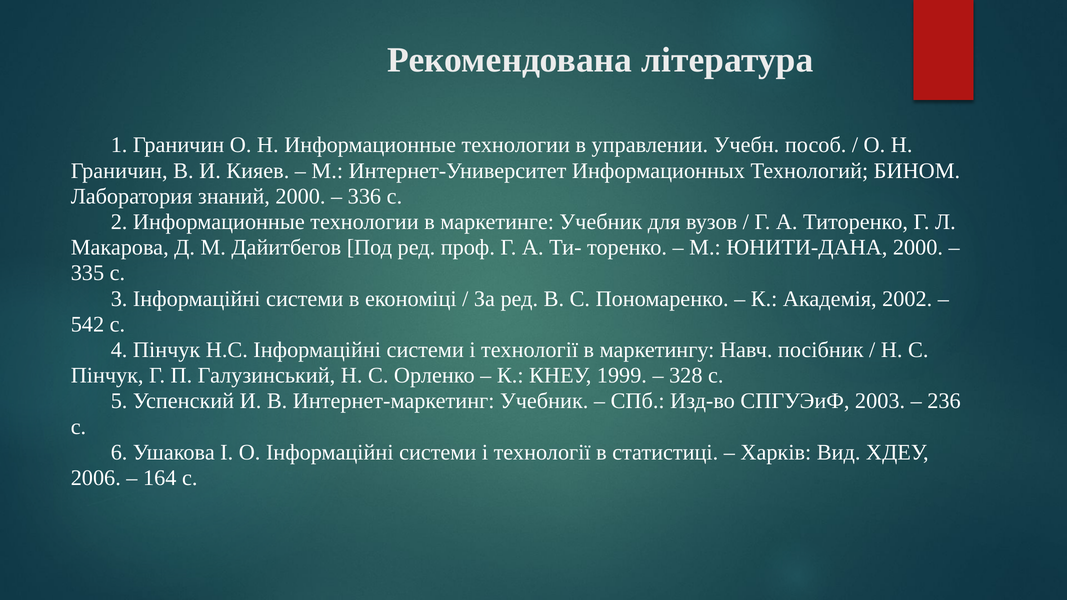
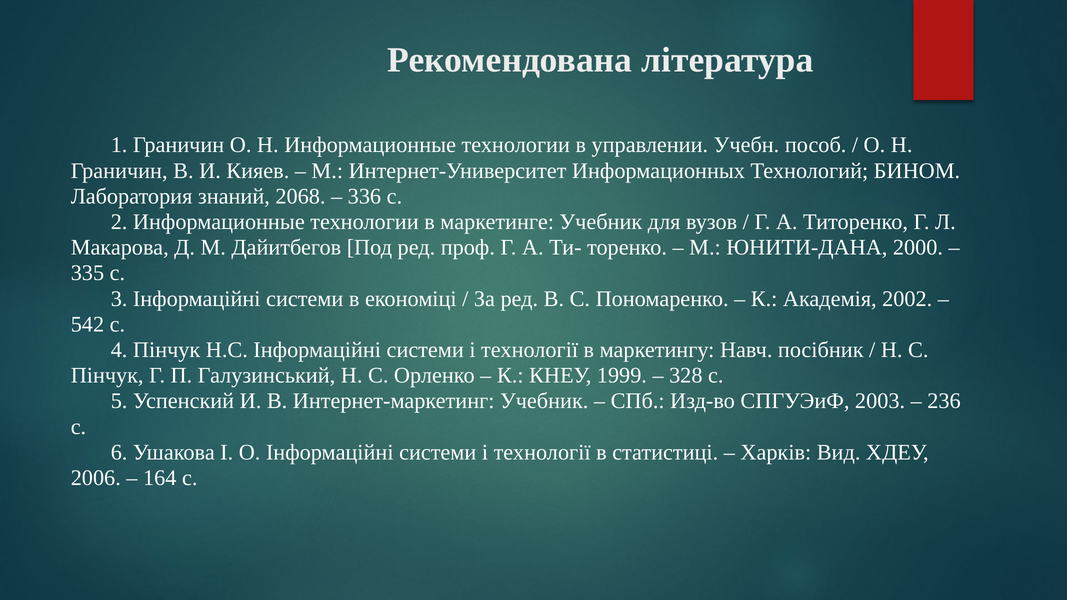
знаний 2000: 2000 -> 2068 (300, 196)
